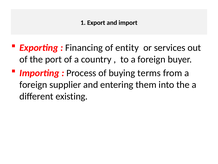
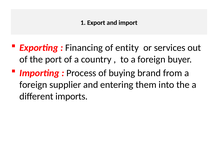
terms: terms -> brand (149, 73)
existing: existing -> imports (72, 96)
